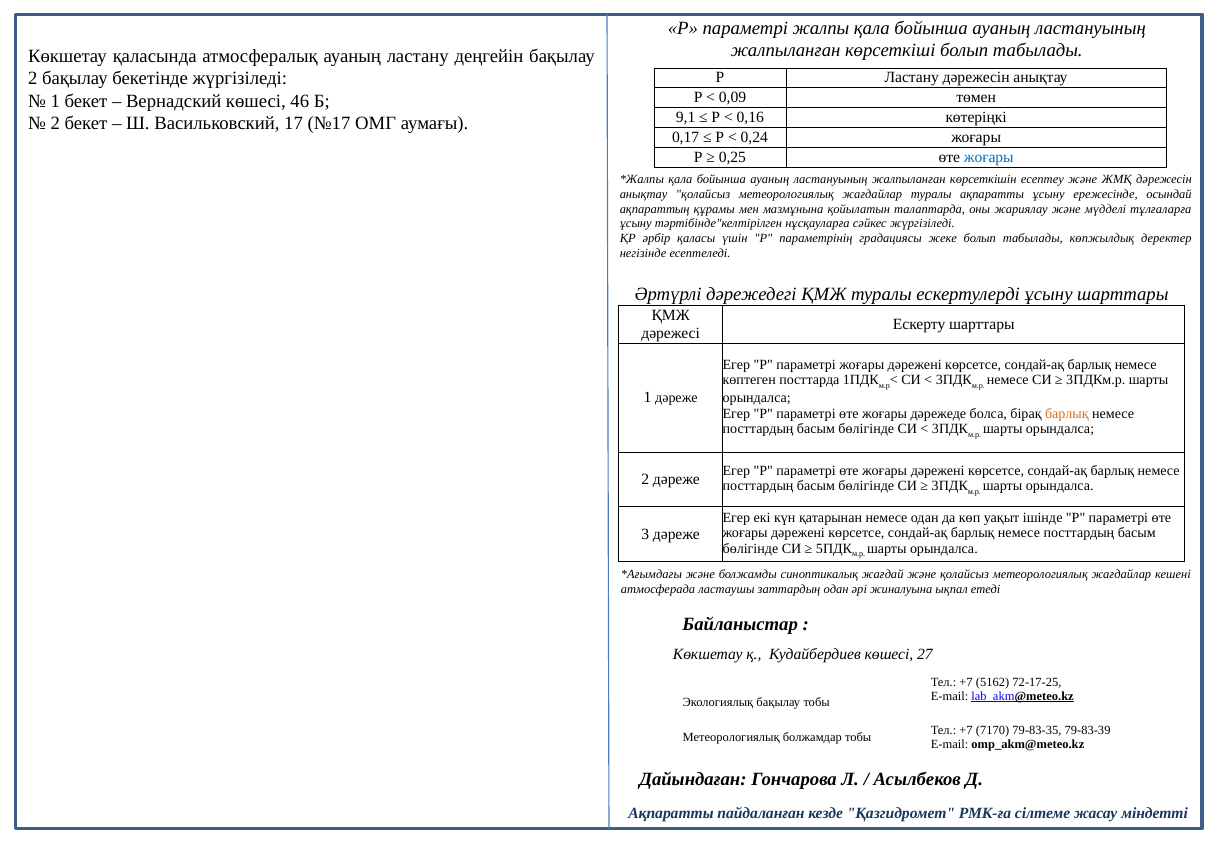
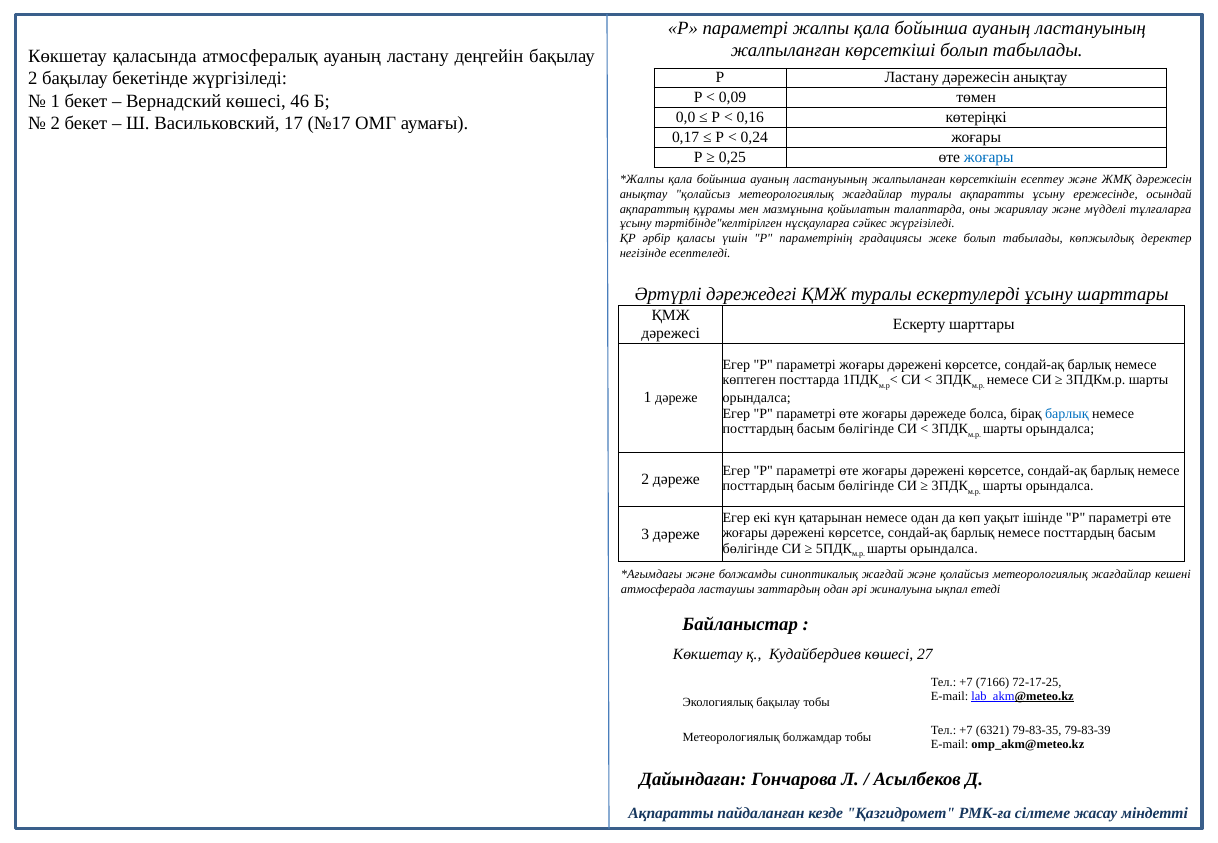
9,1: 9,1 -> 0,0 (686, 117)
барлық colour: orange -> blue (1067, 413)
5162: 5162 -> 7166 (993, 682)
7170: 7170 -> 6321 (993, 731)
